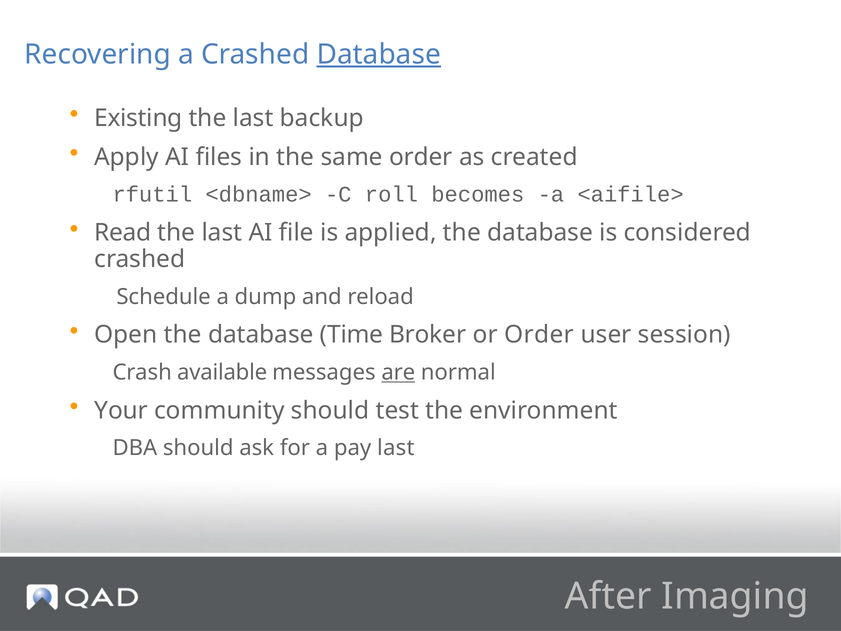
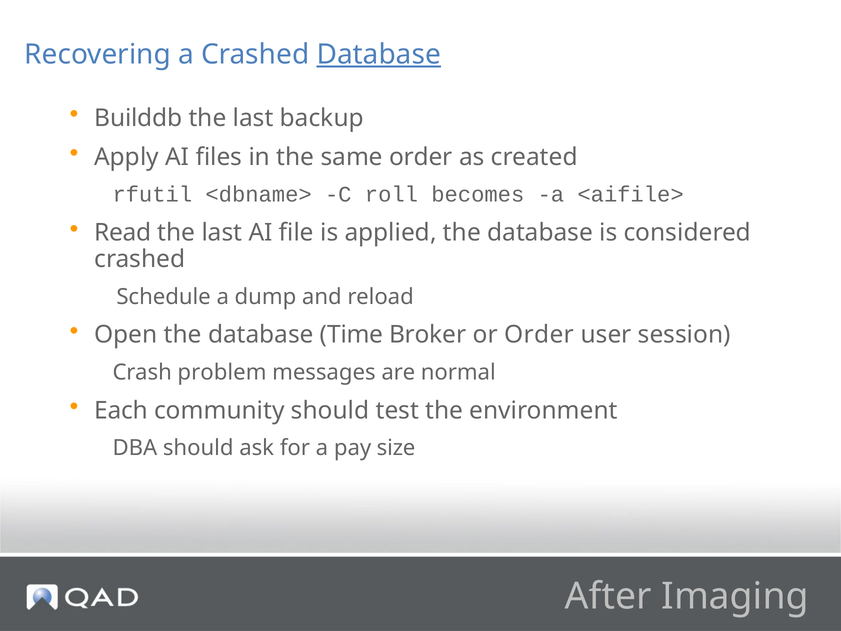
Existing: Existing -> Builddb (138, 118)
available: available -> problem (222, 372)
are underline: present -> none (398, 372)
Your: Your -> Each (121, 410)
pay last: last -> size (396, 448)
